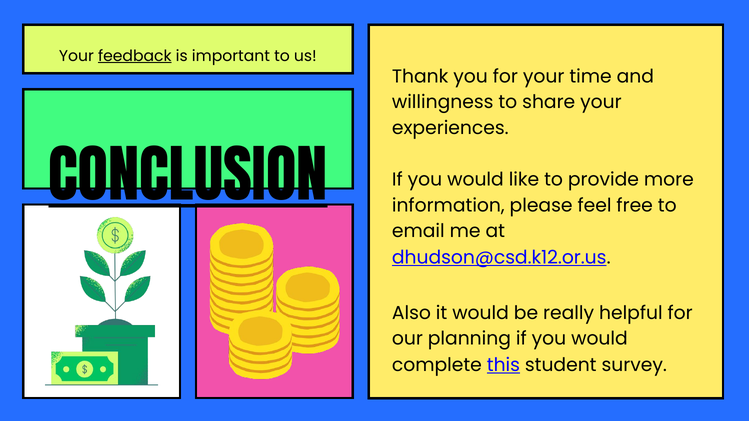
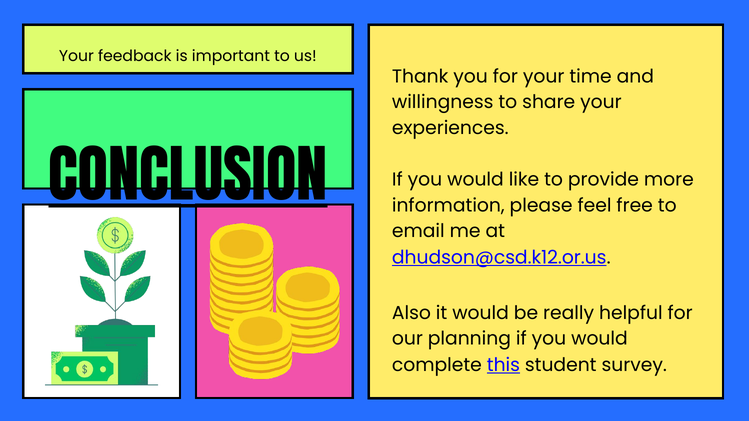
feedback underline: present -> none (135, 56)
